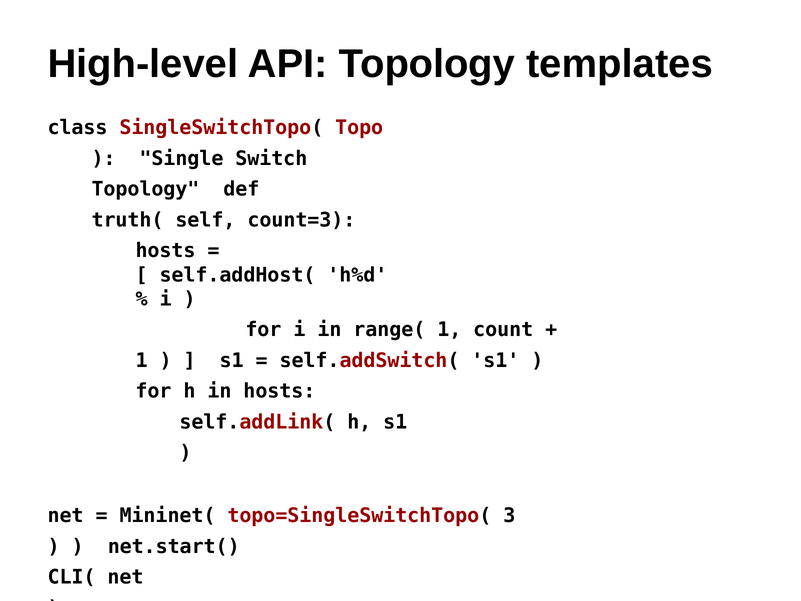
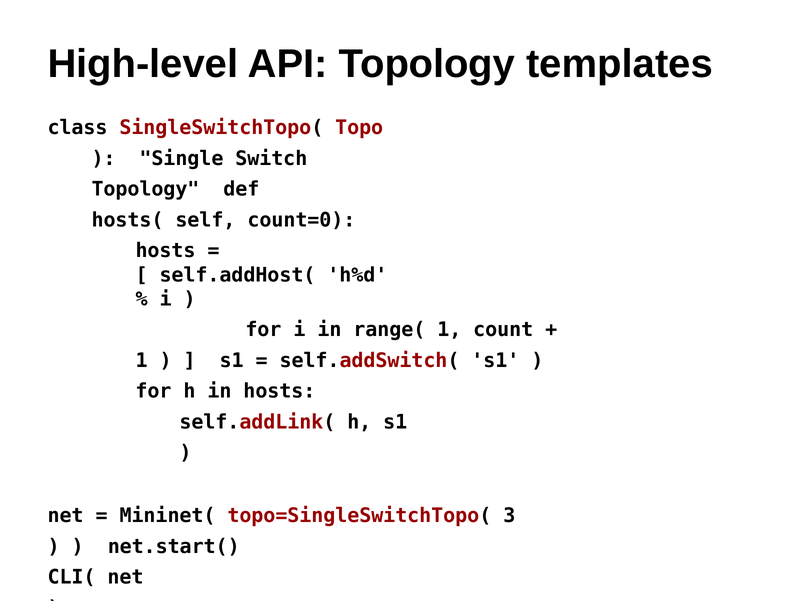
truth(: truth( -> hosts( (128, 220)
count=3: count=3 -> count=0 (301, 220)
